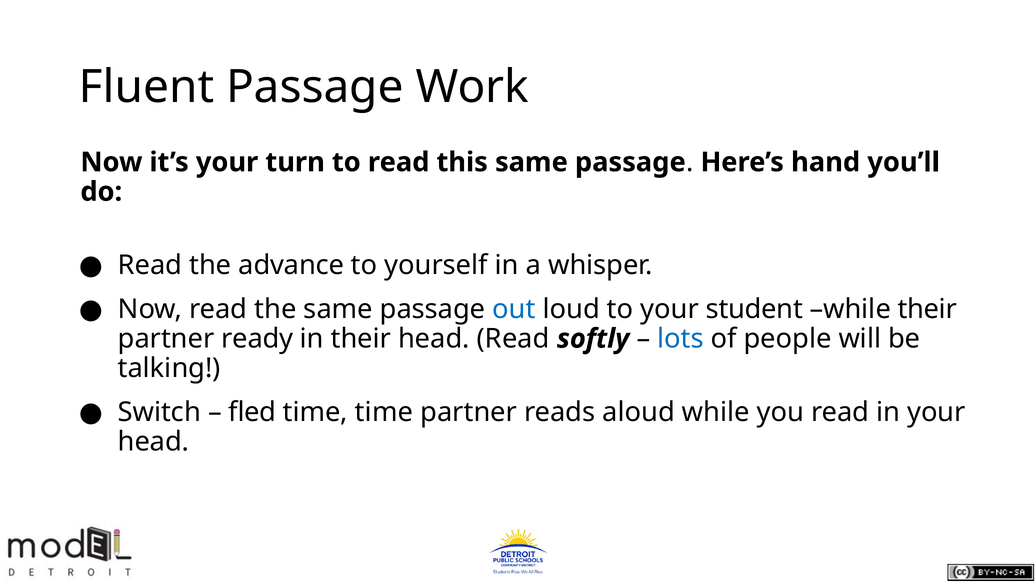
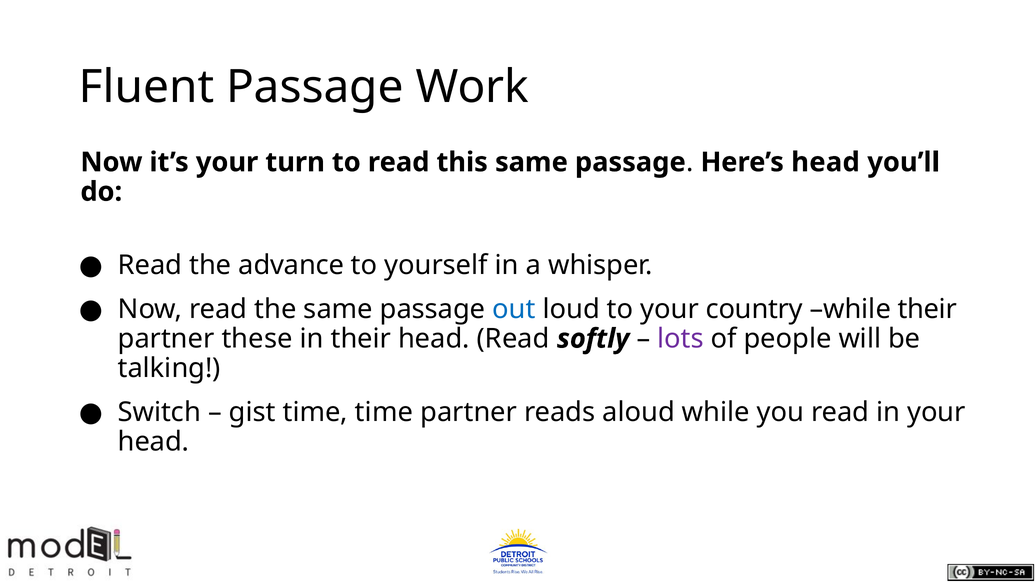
Here’s hand: hand -> head (825, 162)
student: student -> country (754, 309)
ready: ready -> these (257, 339)
lots colour: blue -> purple (680, 339)
fled: fled -> gist (252, 412)
